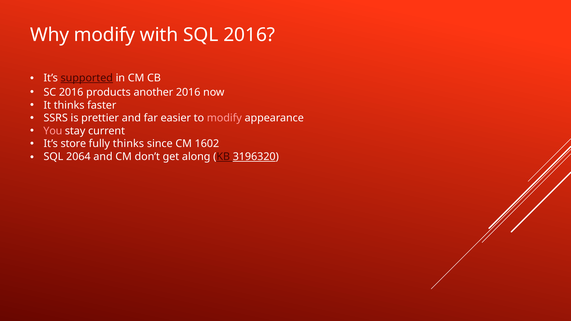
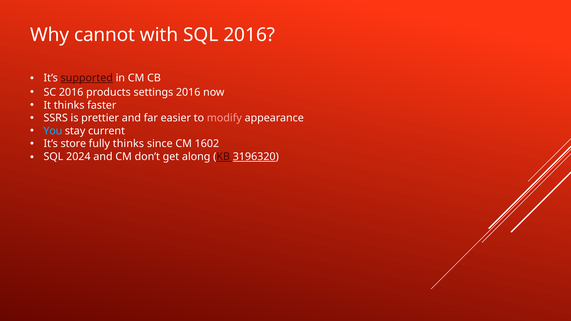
Why modify: modify -> cannot (105, 35)
another: another -> settings (153, 92)
You colour: pink -> light blue (53, 131)
2064: 2064 -> 2024 (78, 157)
